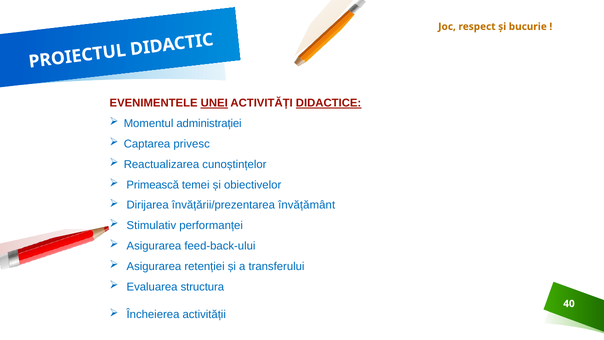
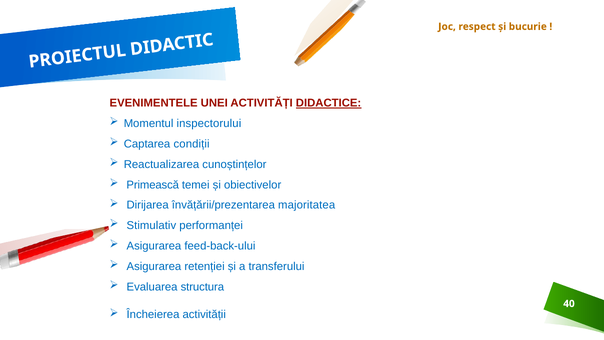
UNEI underline: present -> none (214, 103)
administrației: administrației -> inspectorului (209, 123)
privesc: privesc -> condiții (192, 144)
învățământ: învățământ -> majoritatea (307, 205)
